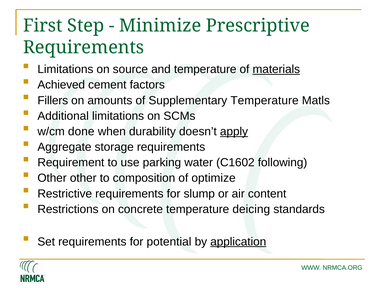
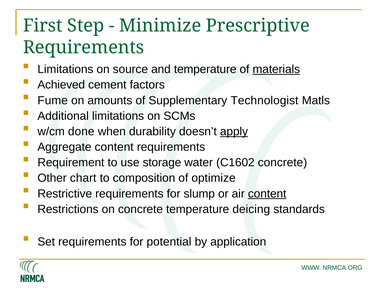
Fillers: Fillers -> Fume (53, 100)
Supplementary Temperature: Temperature -> Technologist (265, 100)
Aggregate storage: storage -> content (114, 147)
parking: parking -> storage (162, 163)
C1602 following: following -> concrete (282, 163)
Other other: other -> chart (83, 178)
content underline: none -> present (267, 194)
application underline: present -> none (238, 242)
